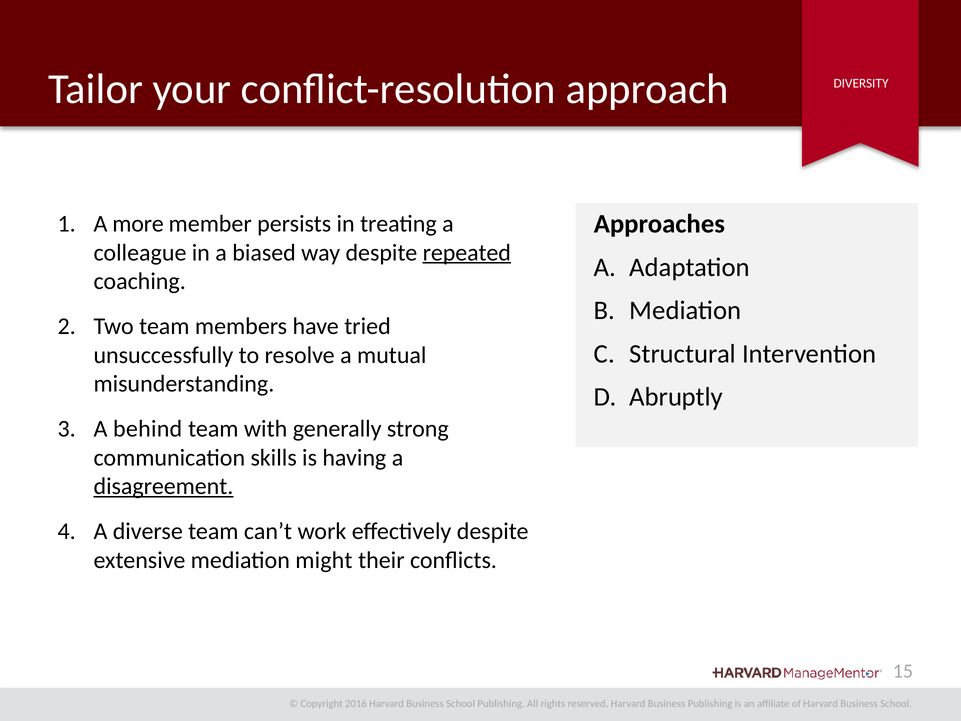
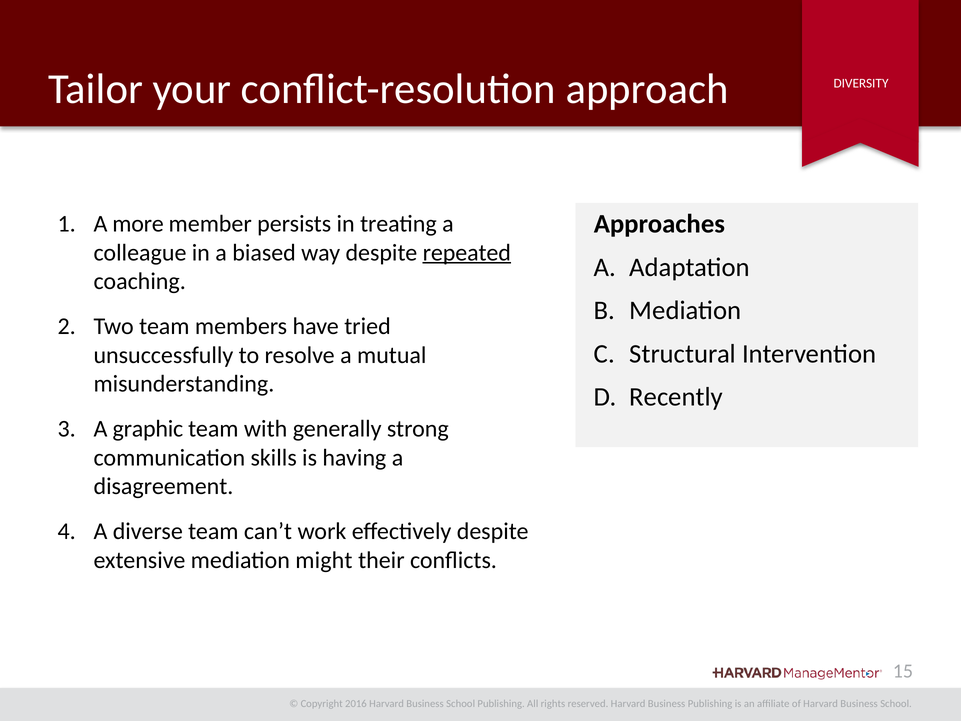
Abruptly: Abruptly -> Recently (676, 397)
behind: behind -> graphic (148, 429)
disagreement underline: present -> none (163, 486)
